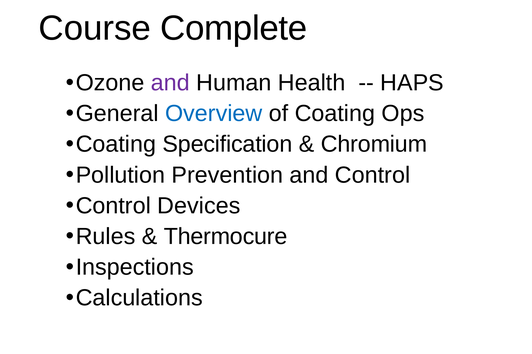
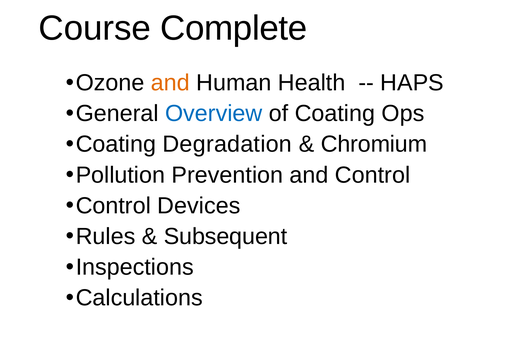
and colour: purple -> orange (170, 83)
Specification: Specification -> Degradation (227, 144)
Thermocure: Thermocure -> Subsequent (226, 237)
